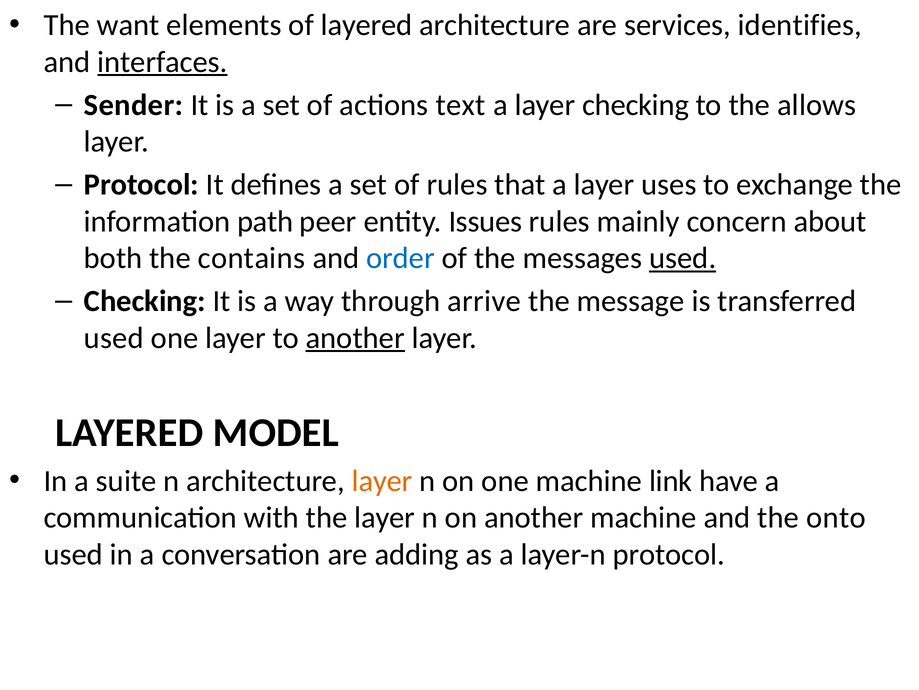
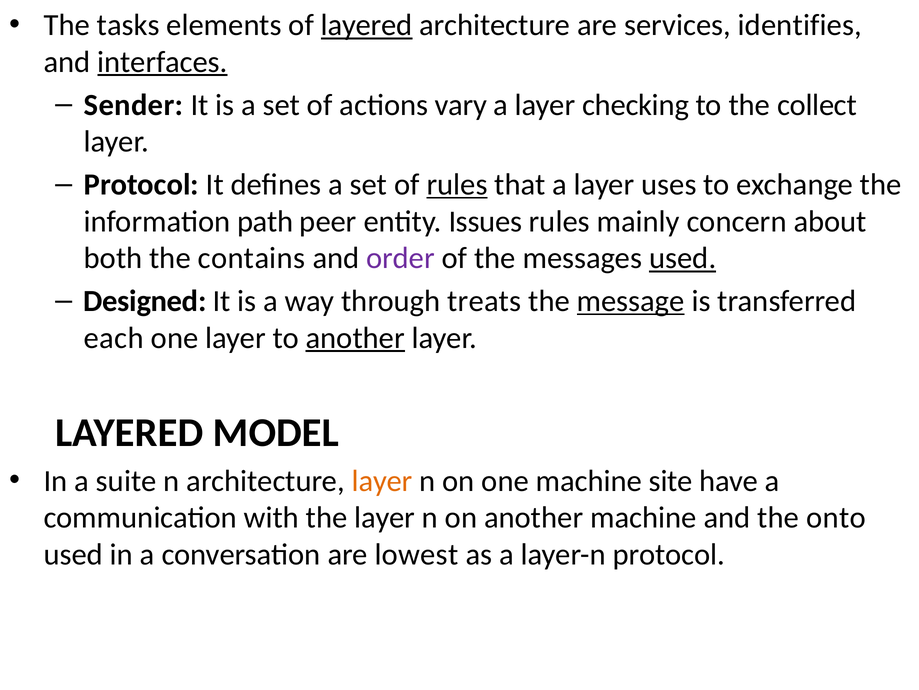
want: want -> tasks (128, 25)
layered underline: none -> present (367, 25)
text: text -> vary (461, 105)
allows: allows -> collect (817, 105)
rules underline: none -> present (457, 184)
order colour: blue -> purple (401, 258)
Checking: Checking -> Designed (145, 301)
arrive: arrive -> treats (484, 301)
message underline: none -> present (631, 301)
used: used -> each (114, 338)
link: link -> site (671, 481)
adding: adding -> lowest (416, 554)
